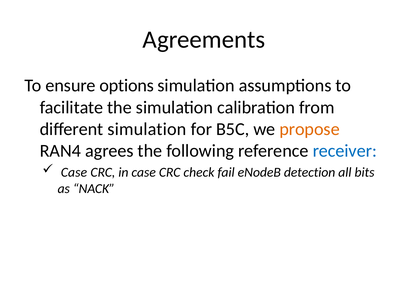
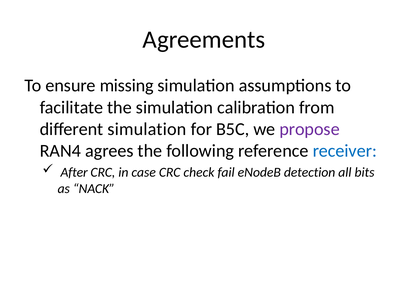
options: options -> missing (127, 86)
propose colour: orange -> purple (310, 129)
Case: Case -> After (74, 172)
